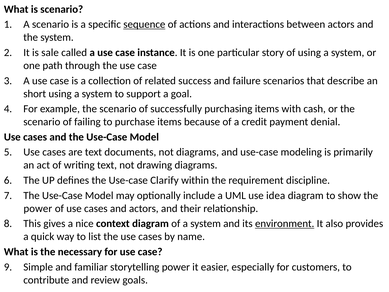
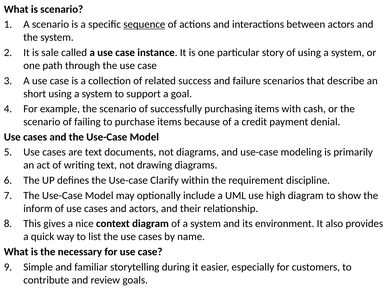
idea: idea -> high (276, 195)
power: power -> inform (38, 208)
environment underline: present -> none (285, 223)
storytelling power: power -> during (176, 267)
